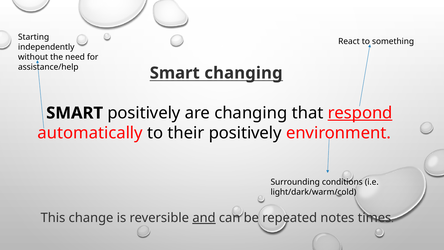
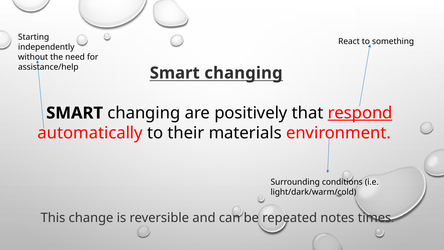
positively: positively -> changing (144, 113)
are changing: changing -> positively (251, 113)
their positively: positively -> materials (245, 133)
and underline: present -> none (204, 218)
